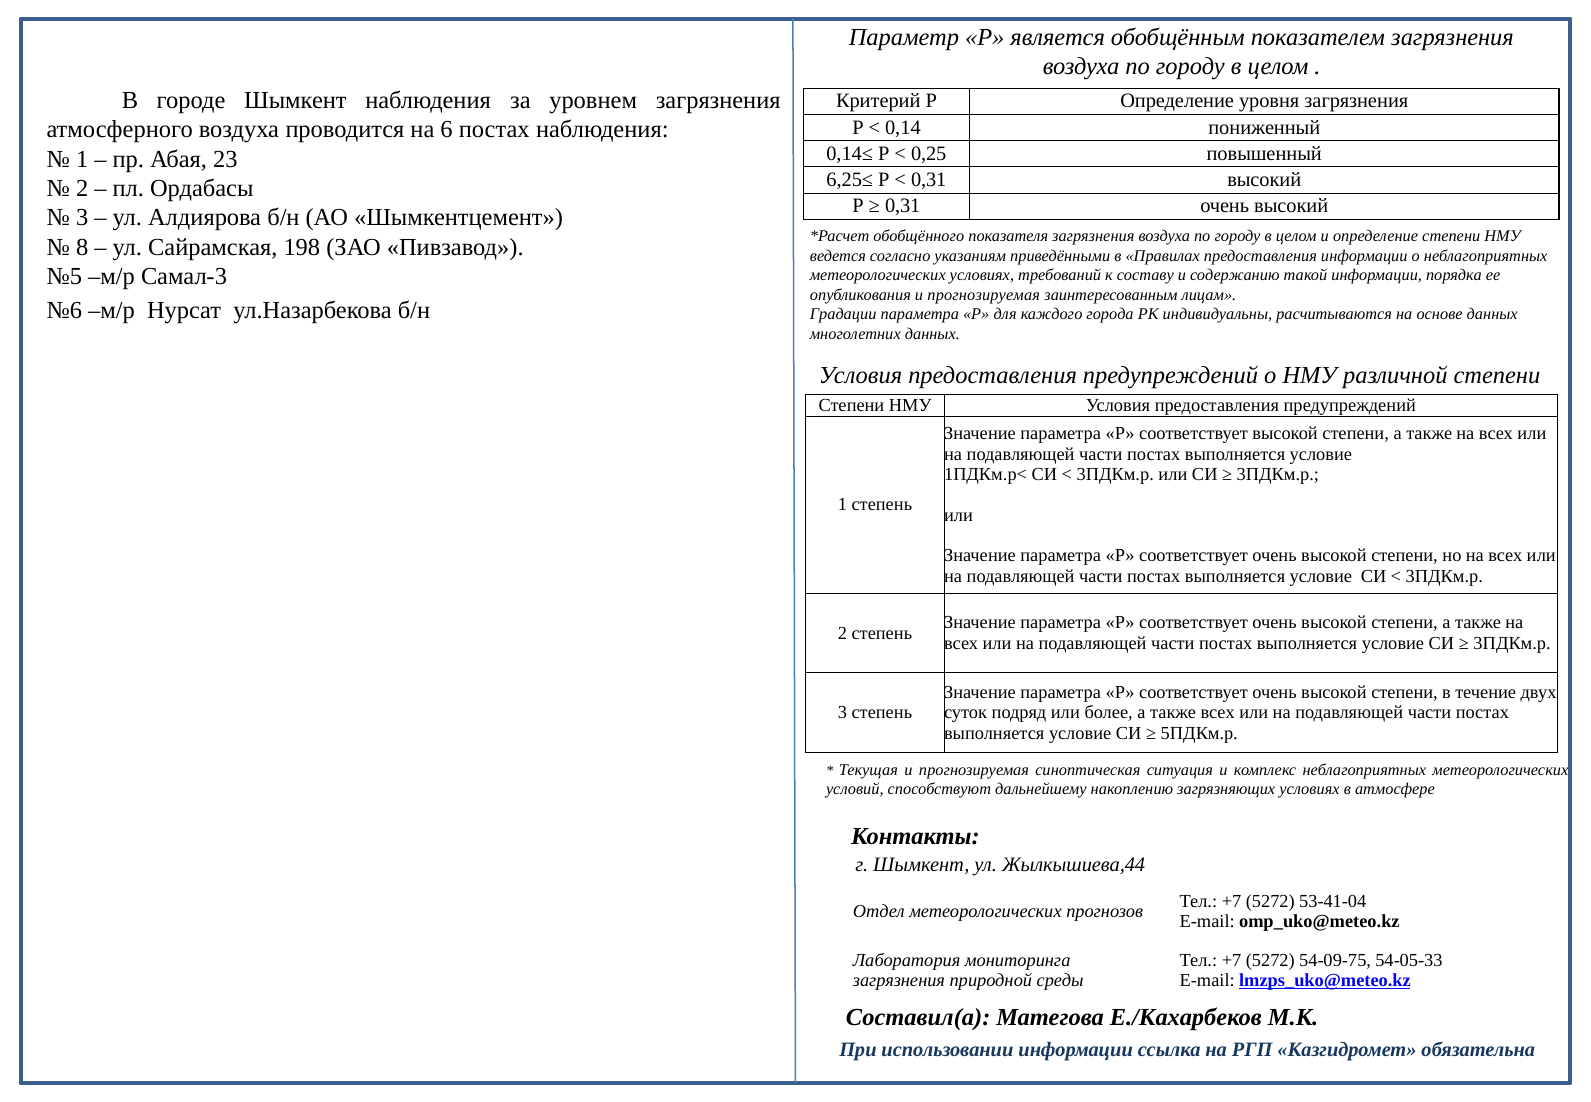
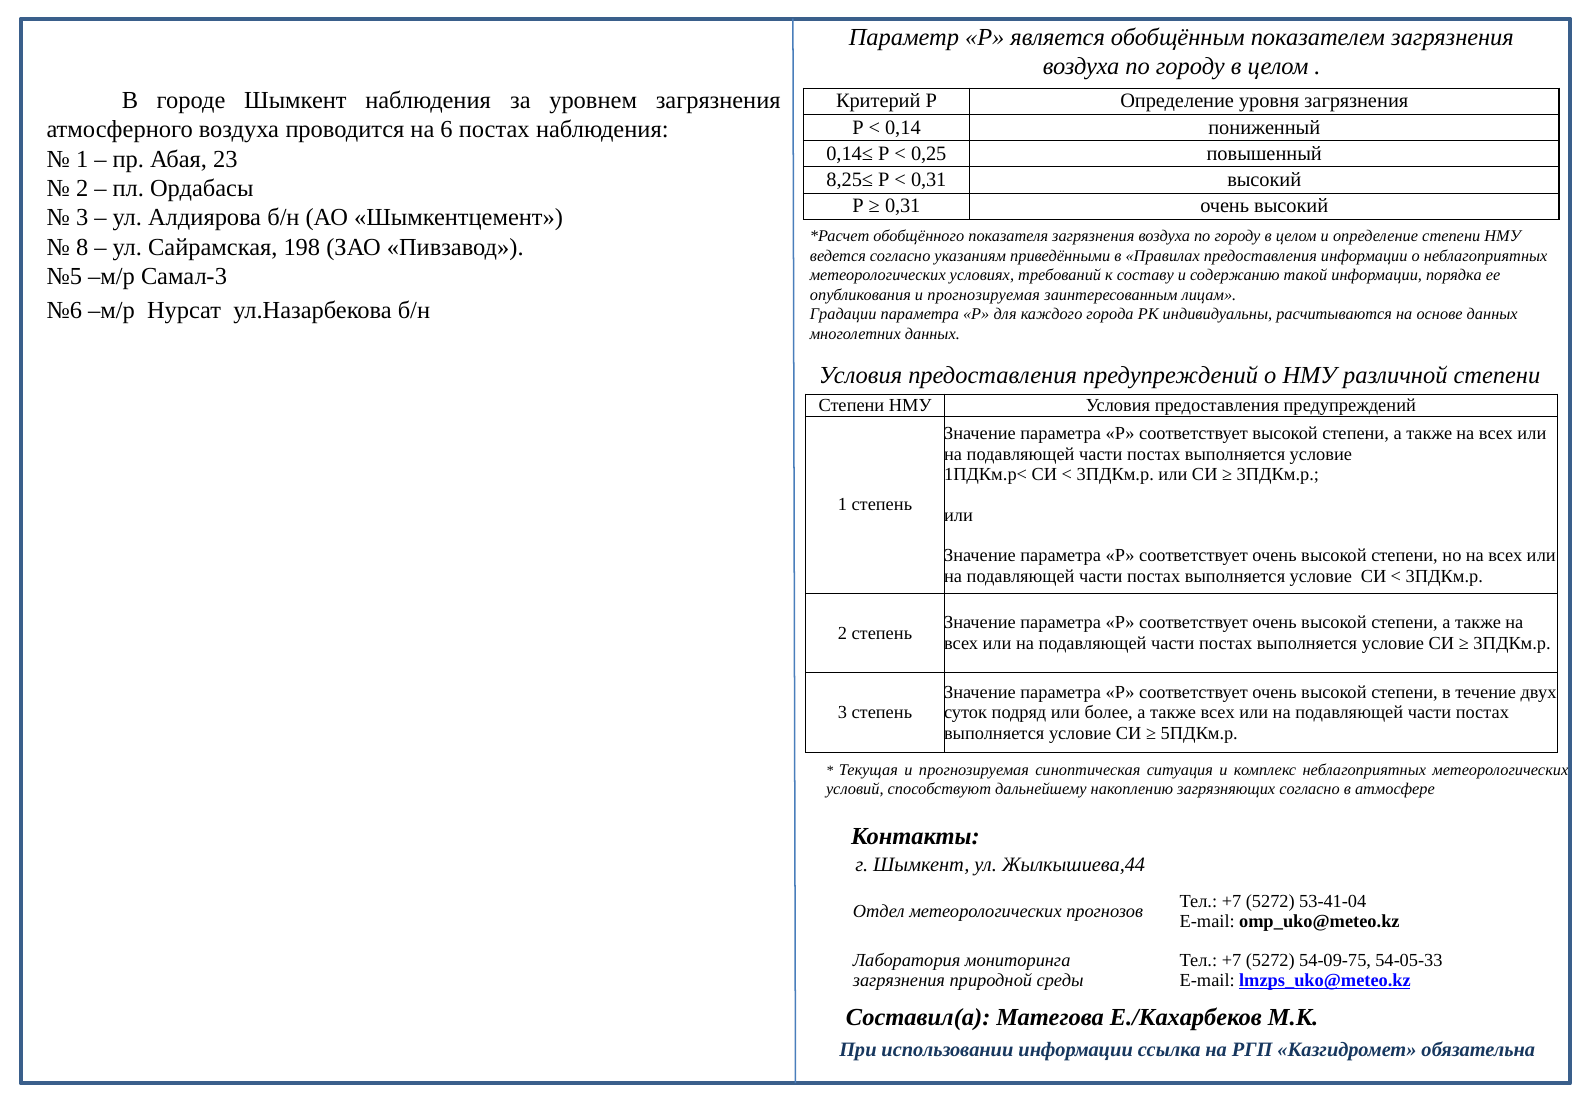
6,25≤: 6,25≤ -> 8,25≤ (850, 180)
загрязняющих условиях: условиях -> согласно (1310, 789)
